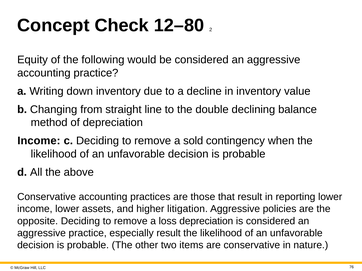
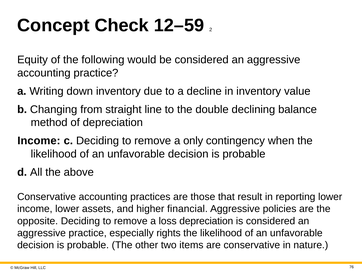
12–80: 12–80 -> 12–59 (179, 25)
sold: sold -> only (193, 141)
litigation: litigation -> financial (187, 209)
especially result: result -> rights (169, 233)
